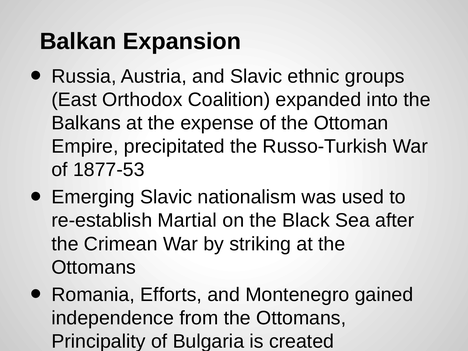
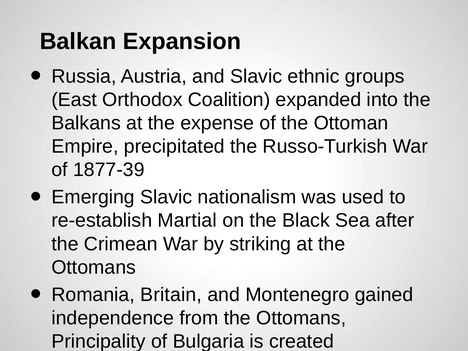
1877-53: 1877-53 -> 1877-39 (109, 170)
Efforts: Efforts -> Britain (171, 295)
